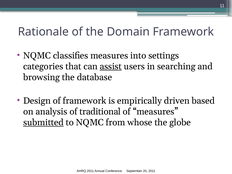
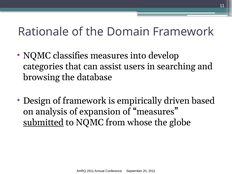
settings: settings -> develop (164, 56)
assist underline: present -> none (111, 66)
traditional: traditional -> expansion (100, 112)
